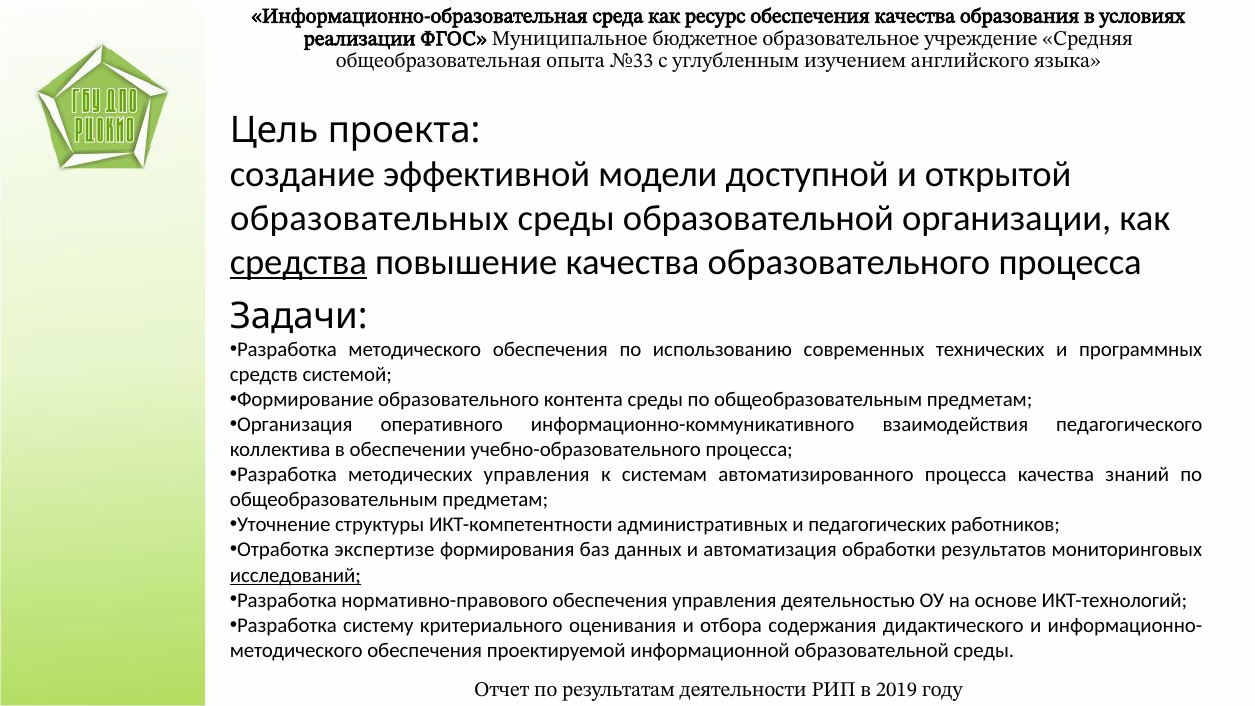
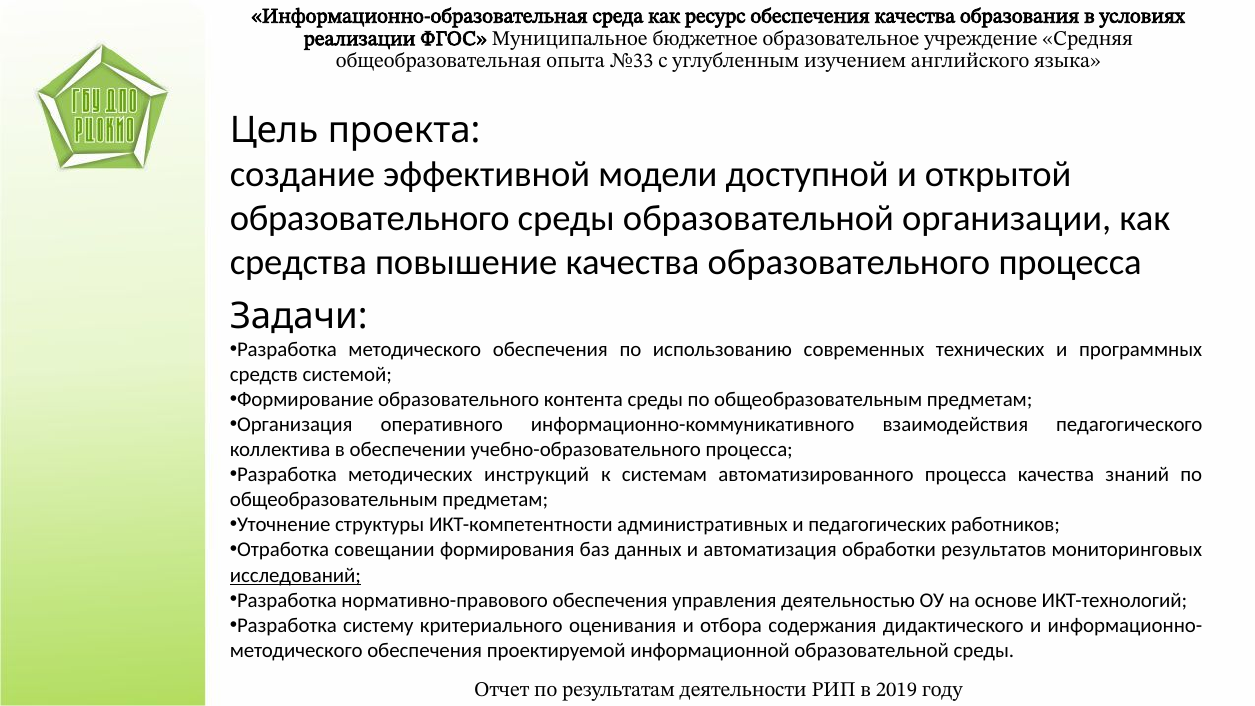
образовательных: образовательных -> образовательного (370, 219)
средства underline: present -> none (298, 263)
методических управления: управления -> инструкций (537, 475)
экспертизе: экспертизе -> совещании (385, 550)
